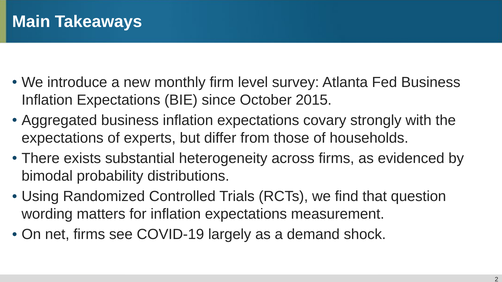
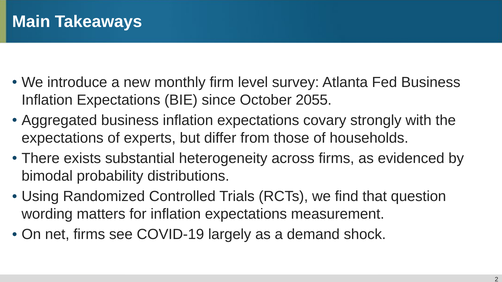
2015: 2015 -> 2055 (314, 100)
